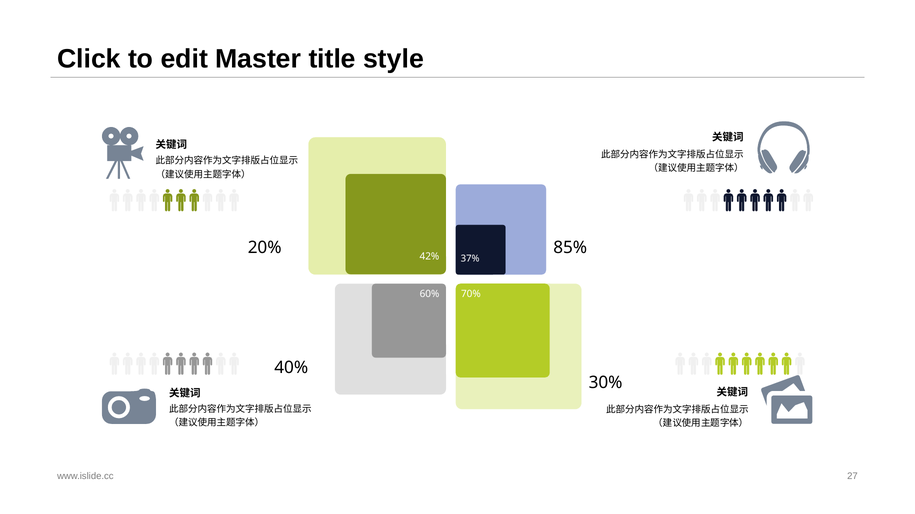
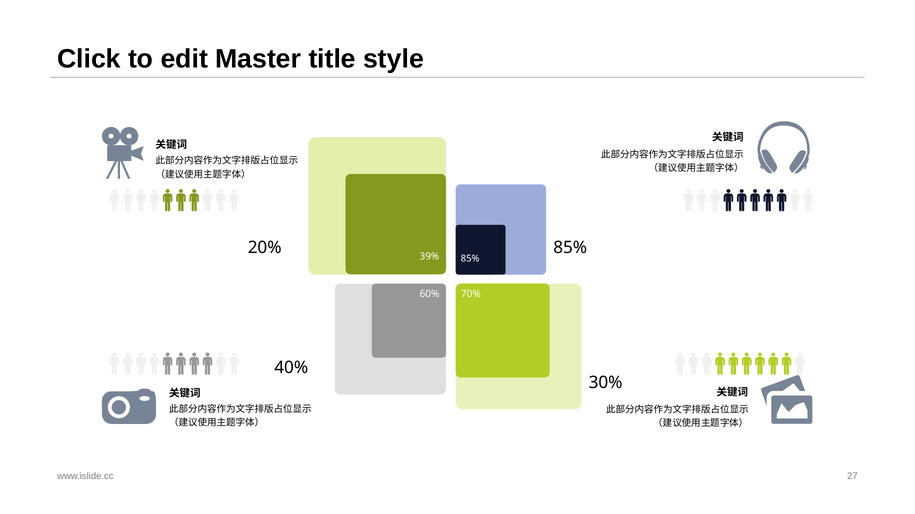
42%: 42% -> 39% (429, 257)
37%: 37% -> 85% (470, 259)
